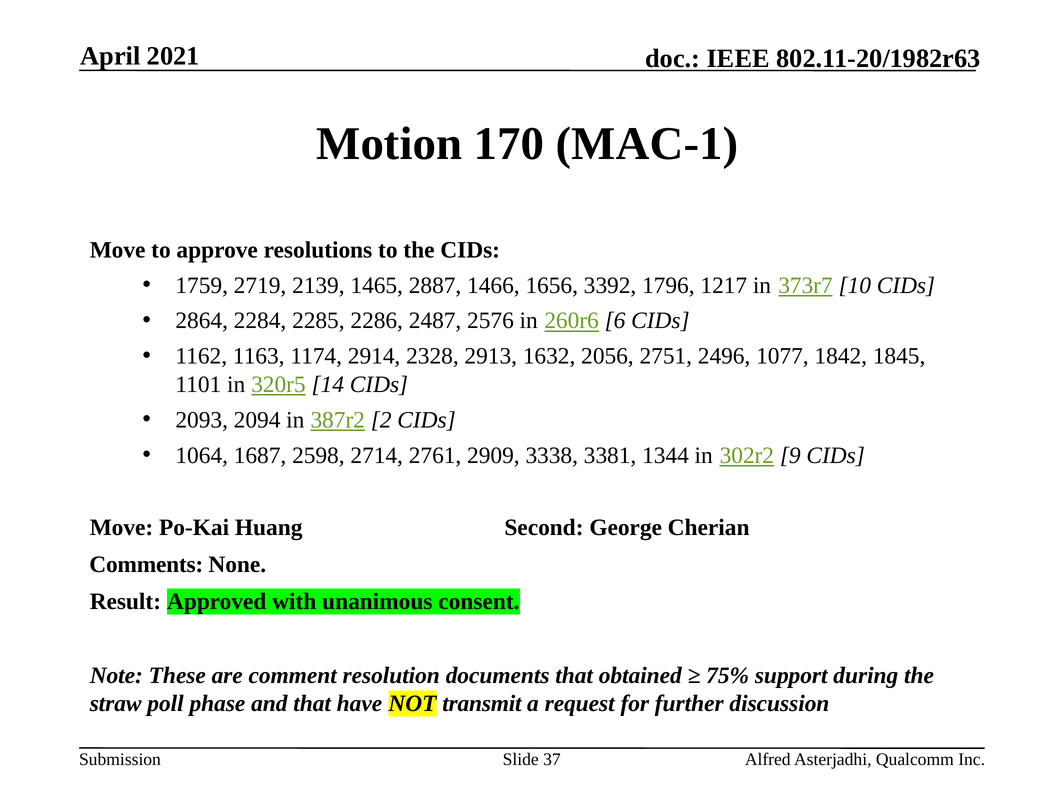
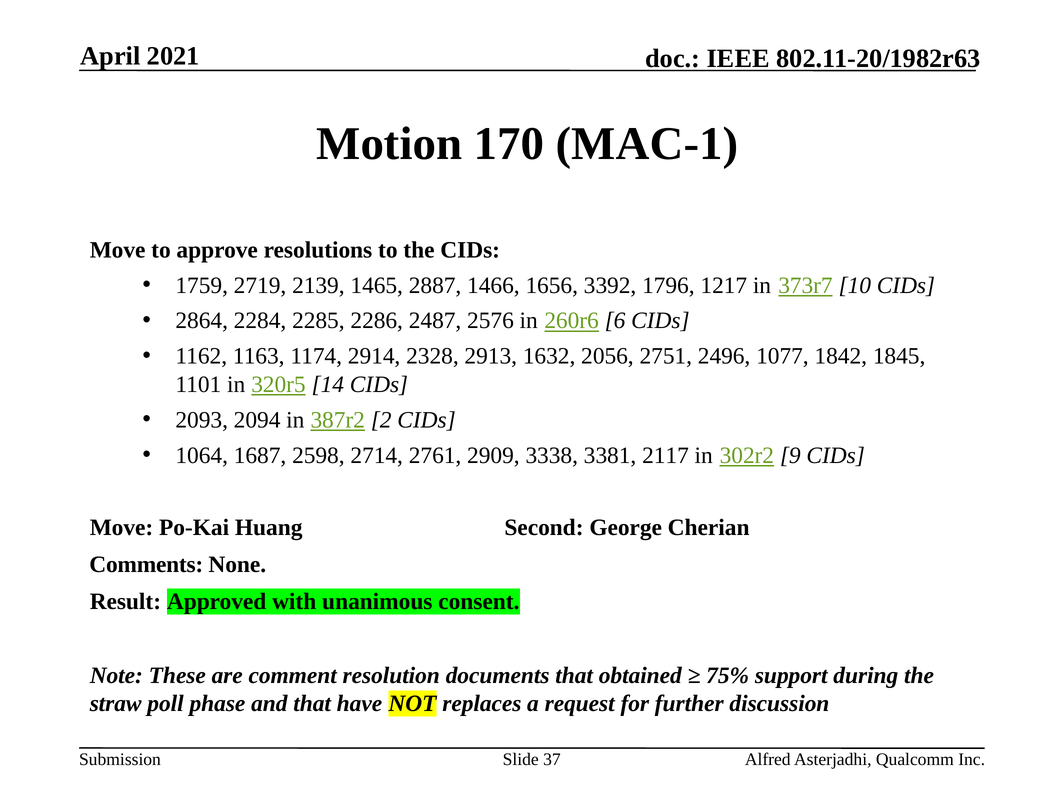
1344: 1344 -> 2117 (666, 455)
transmit: transmit -> replaces (482, 703)
